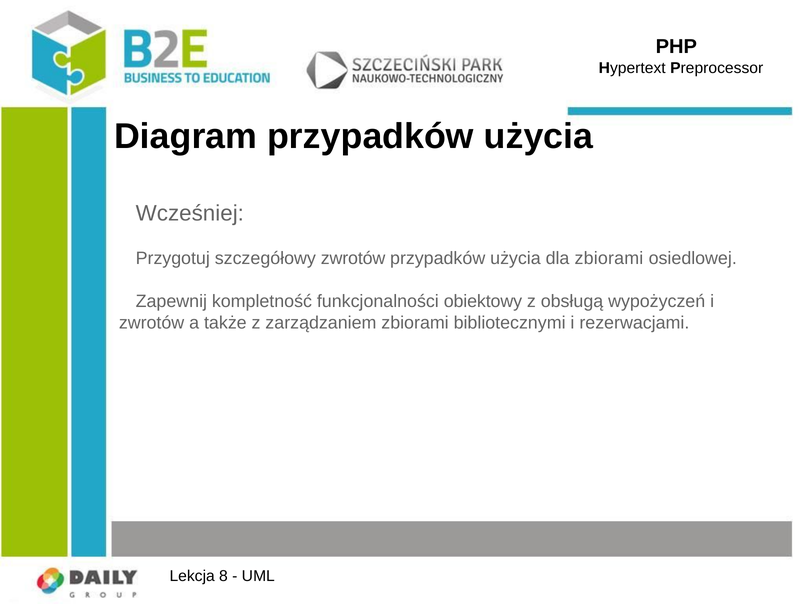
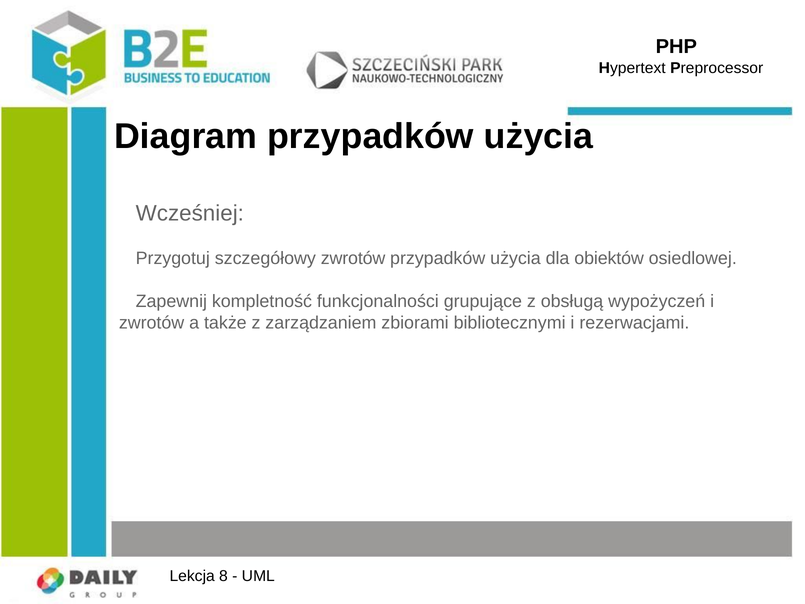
dla zbiorami: zbiorami -> obiektów (609, 258)
obiektowy: obiektowy -> grupujące (483, 301)
